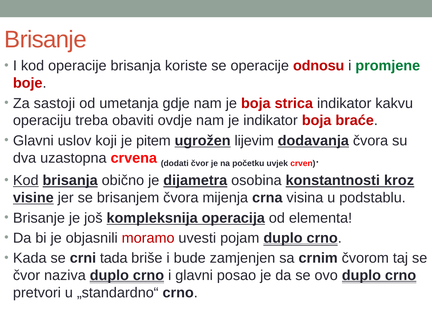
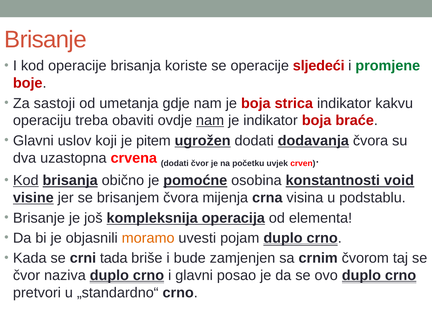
odnosu: odnosu -> sljedeći (319, 66)
nam underline: none -> present (210, 121)
ugrožen lijevim: lijevim -> dodati (254, 141)
dijametra: dijametra -> pomoćne (195, 180)
kroz: kroz -> void (399, 180)
moramo colour: red -> orange (148, 238)
